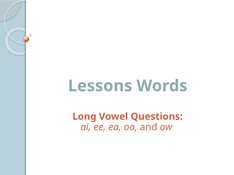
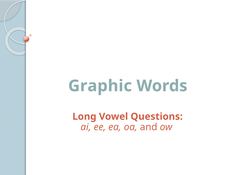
Lessons: Lessons -> Graphic (100, 86)
